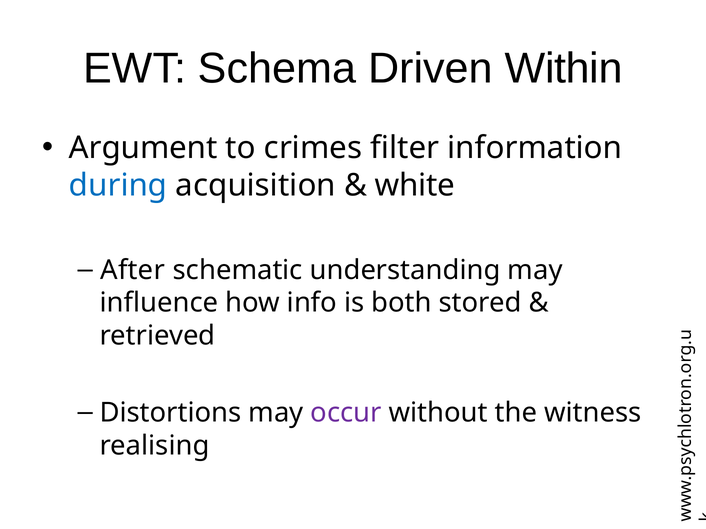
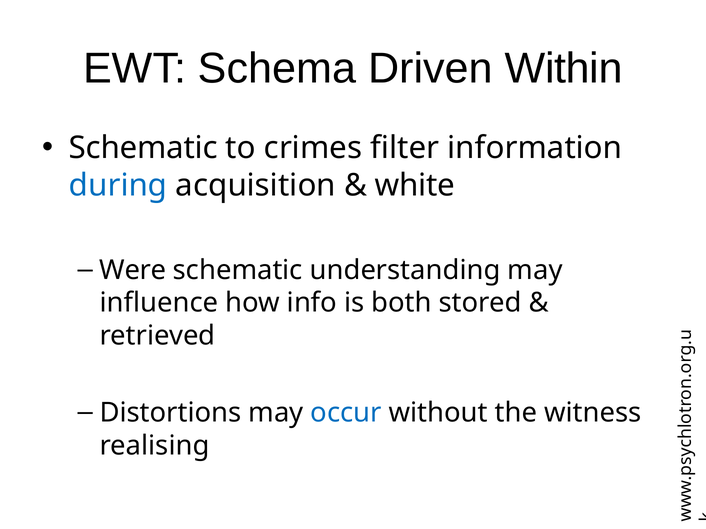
Argument: Argument -> Schematic (143, 148)
After: After -> Were (133, 270)
occur colour: purple -> blue (346, 413)
